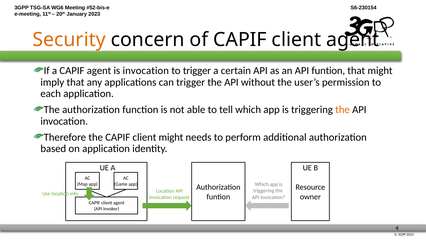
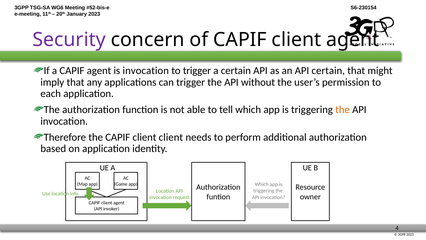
Security colour: orange -> purple (69, 40)
API funtion: funtion -> certain (328, 71)
client might: might -> client (171, 137)
